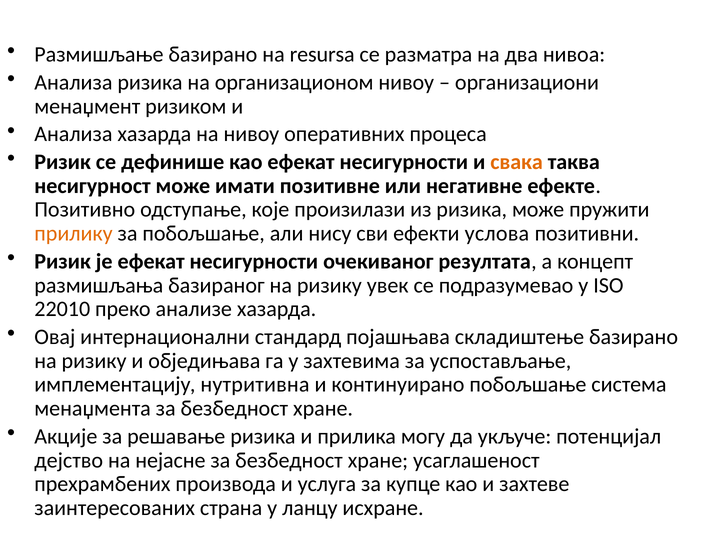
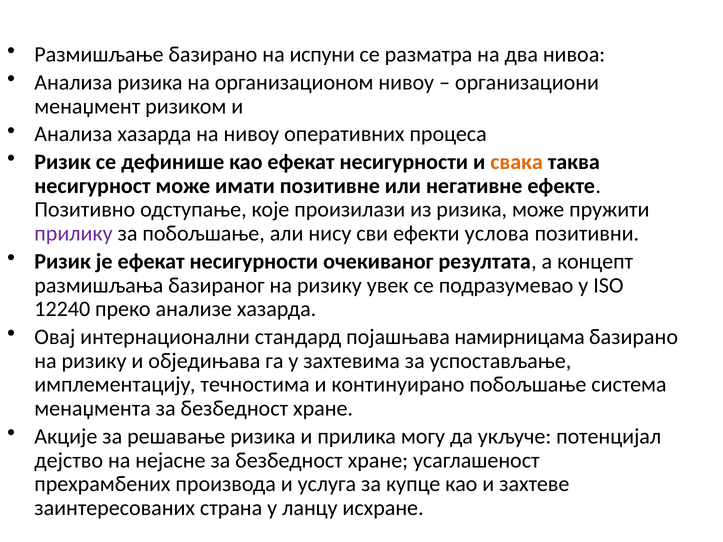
resursa: resursa -> испуни (322, 55)
прилику colour: orange -> purple (73, 234)
22010: 22010 -> 12240 (62, 309)
складиштење: складиштење -> намирницама (520, 337)
нутритивна: нутритивна -> течностима (255, 385)
